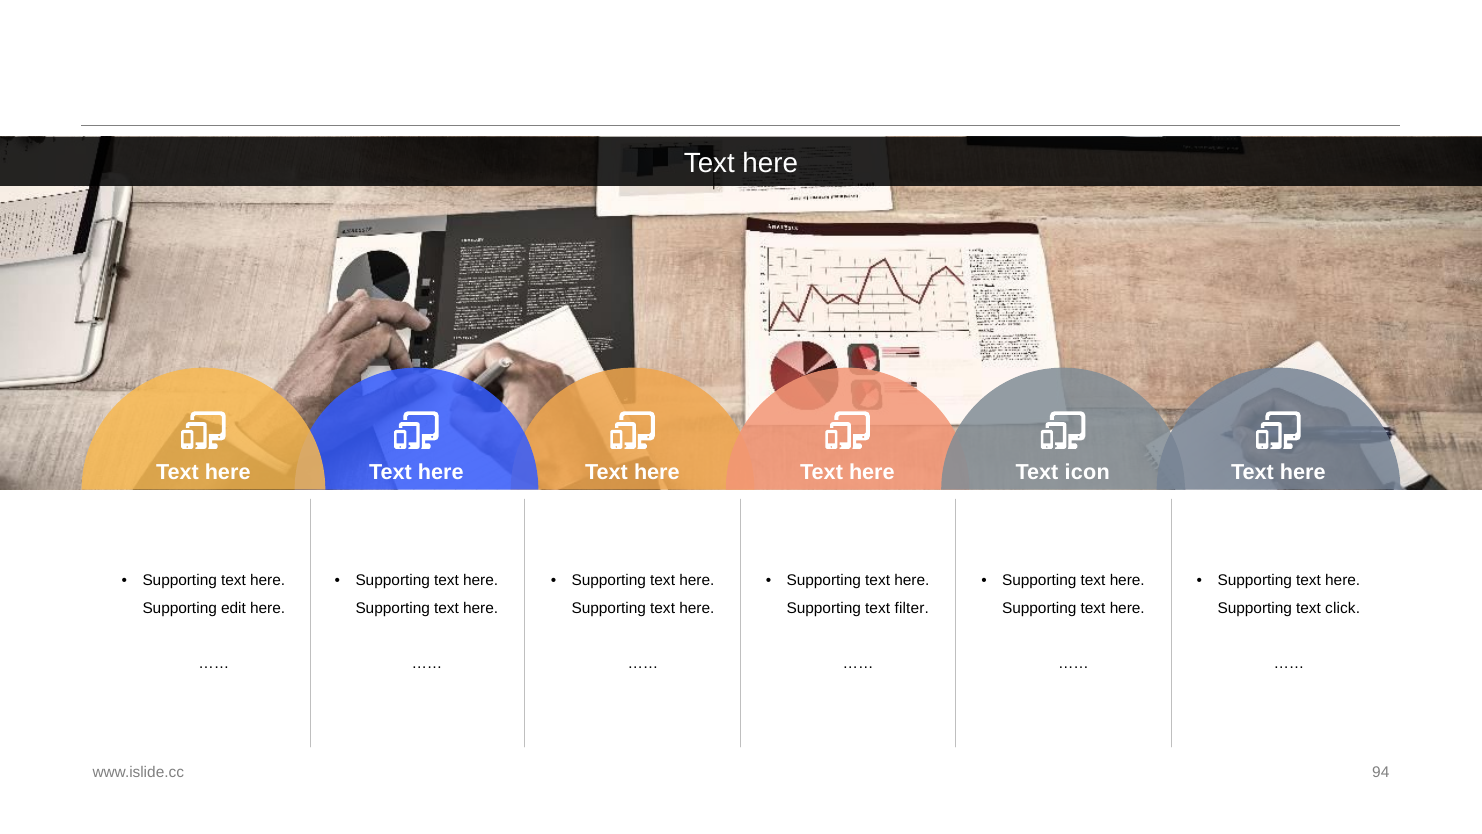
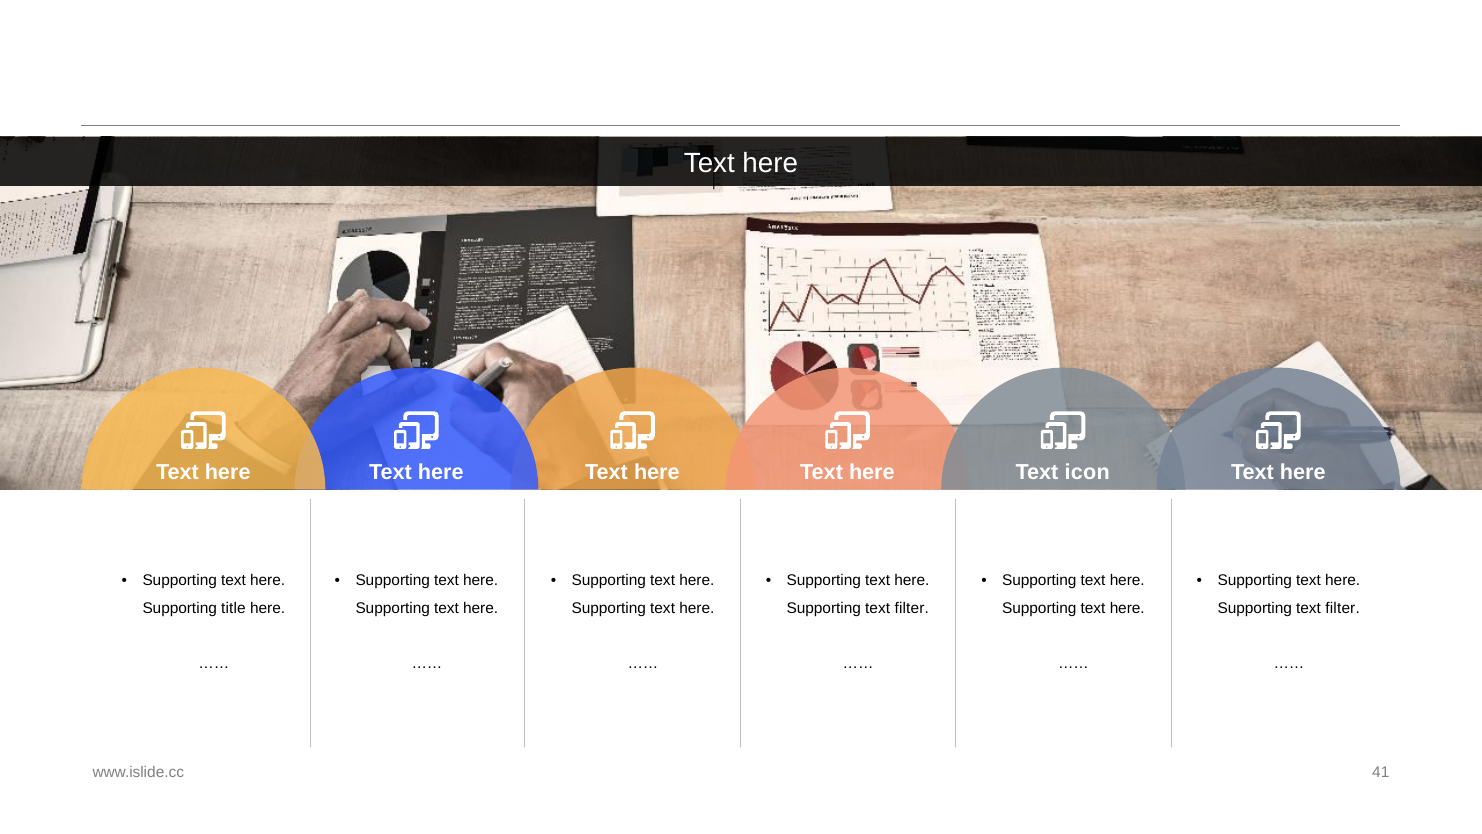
edit: edit -> title (233, 608)
click: click -> filter (1343, 608)
94: 94 -> 41 (1381, 772)
